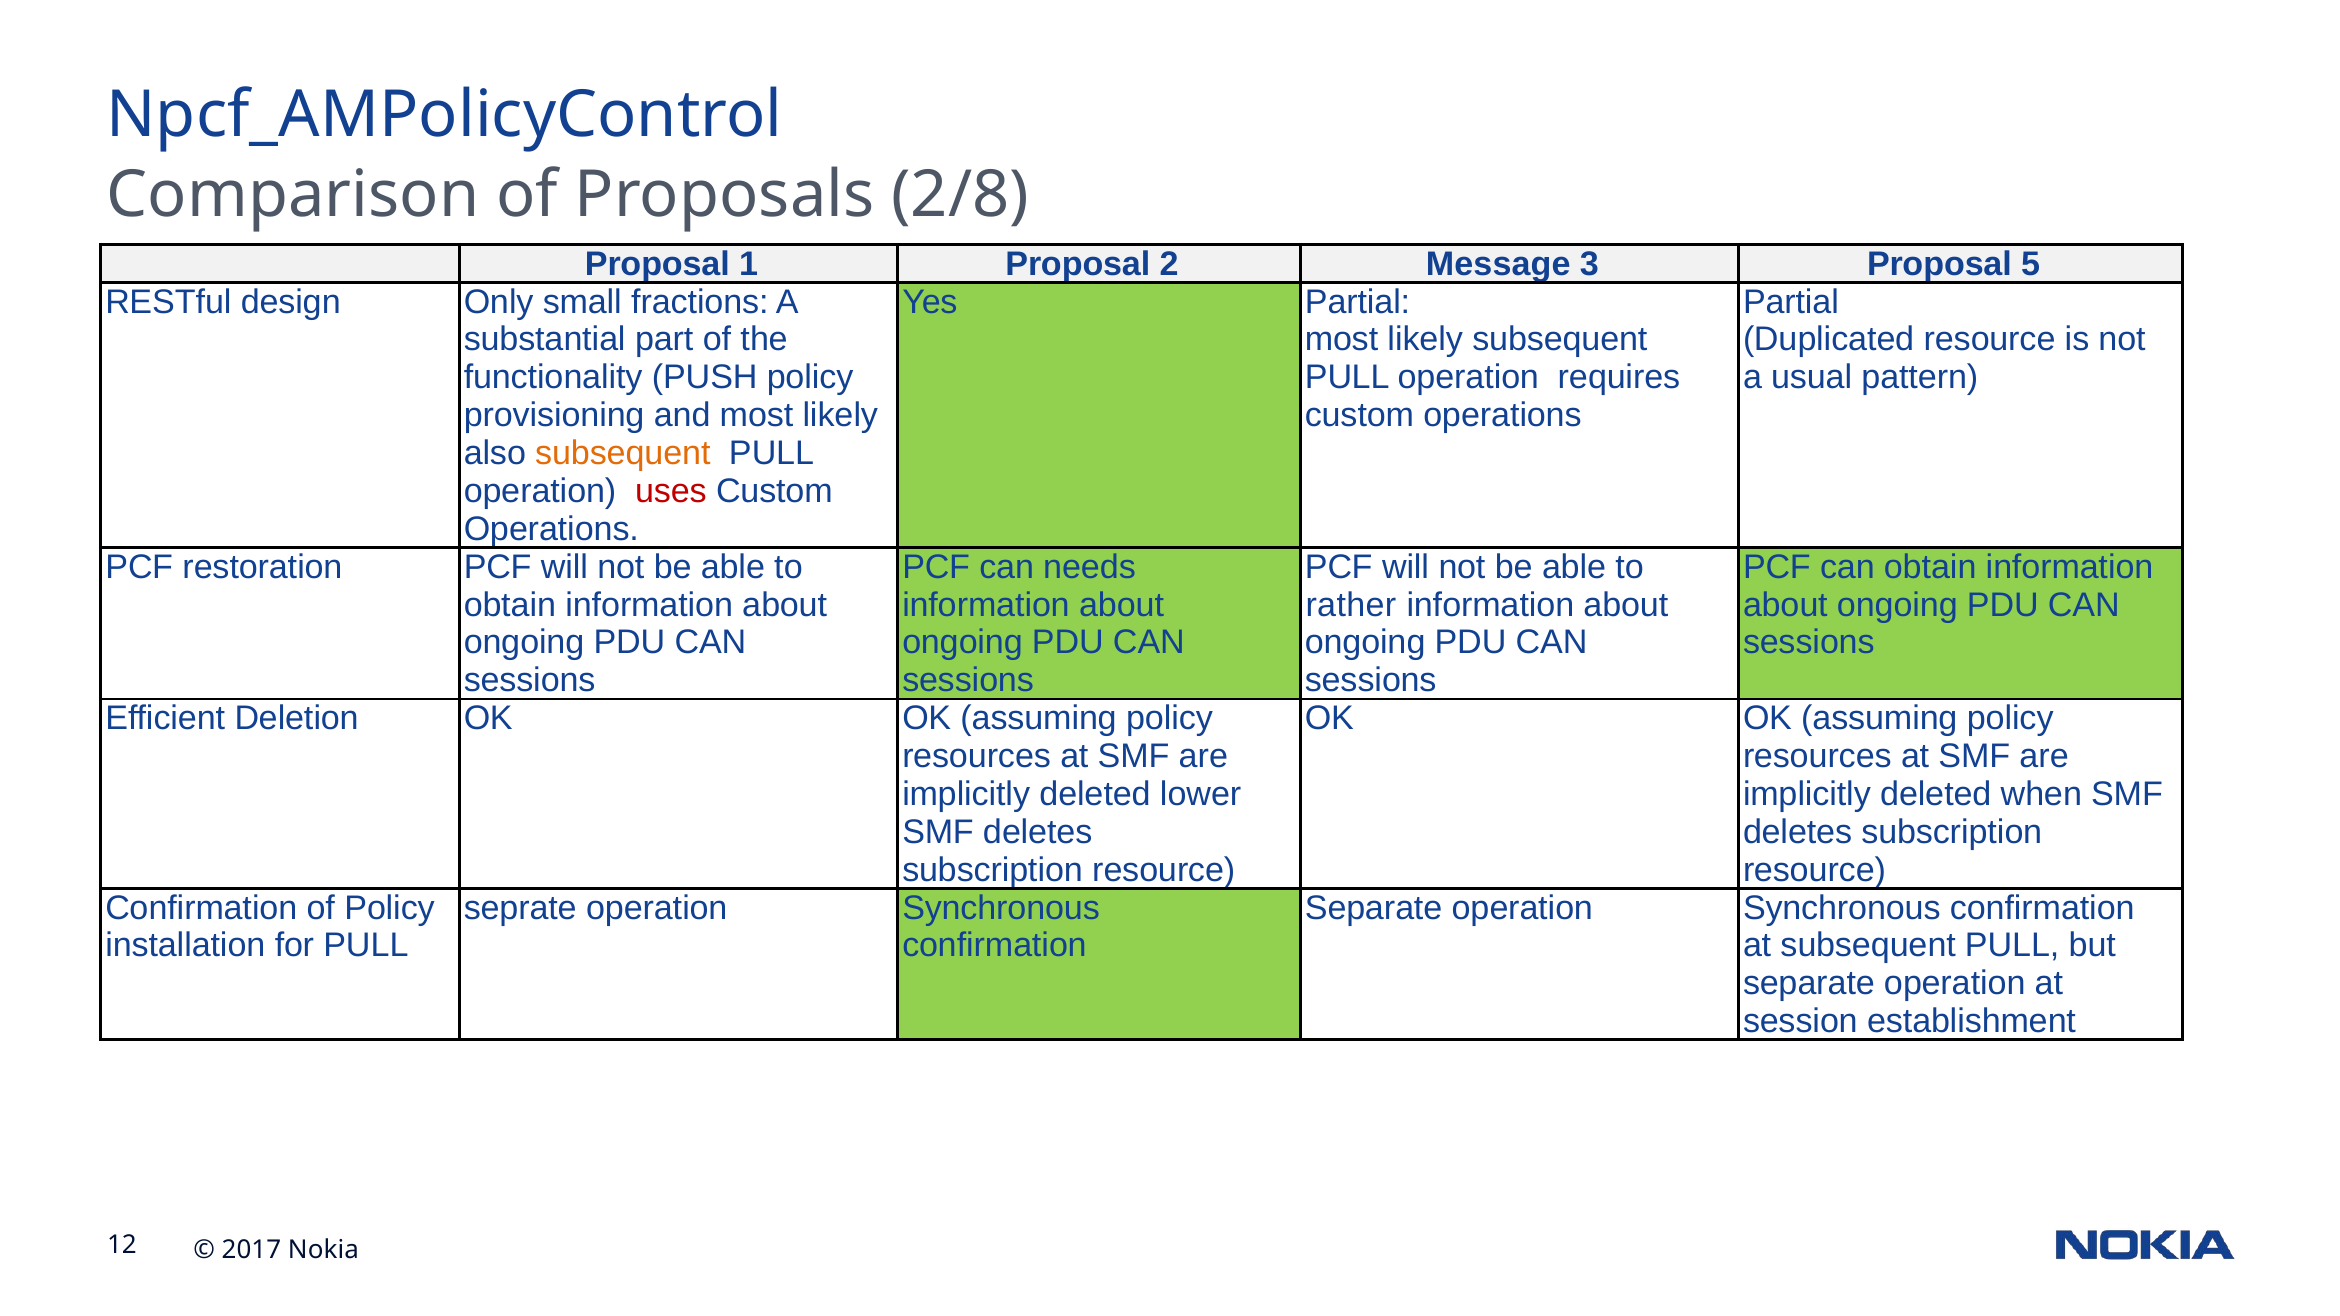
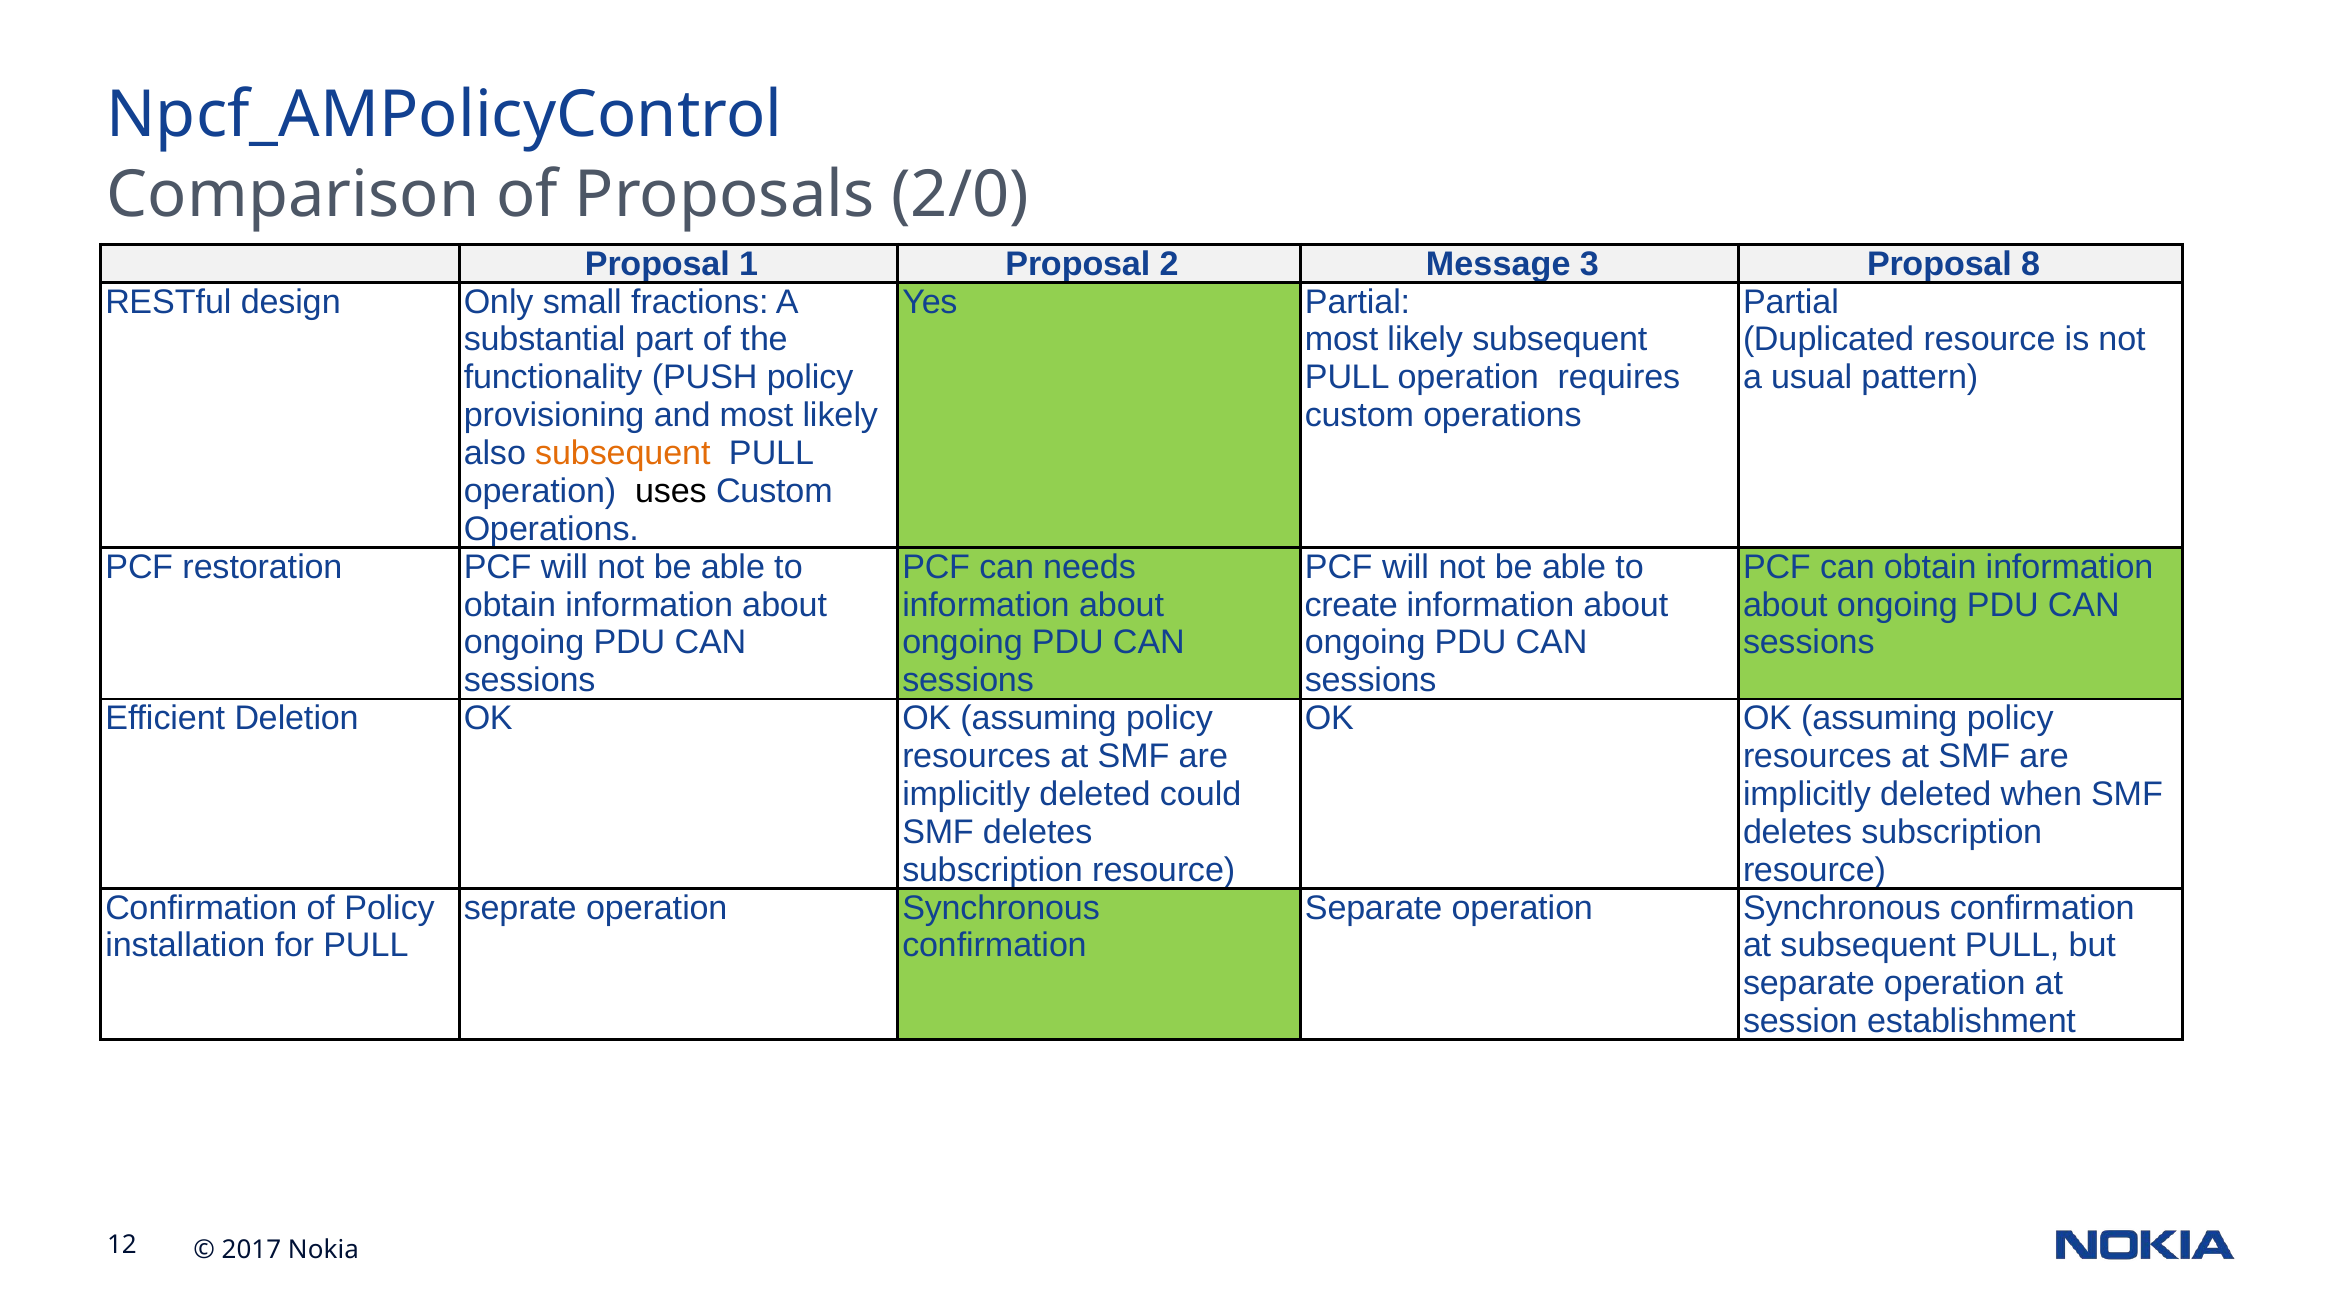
2/8: 2/8 -> 2/0 (960, 195)
5: 5 -> 8 (2031, 264)
uses colour: red -> black (671, 491)
rather: rather -> create (1351, 605)
lower: lower -> could (1201, 794)
